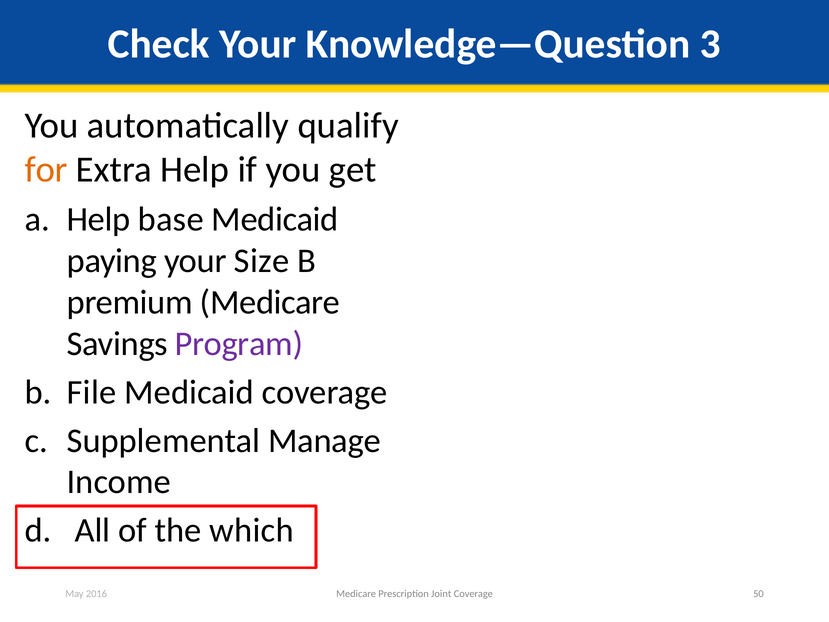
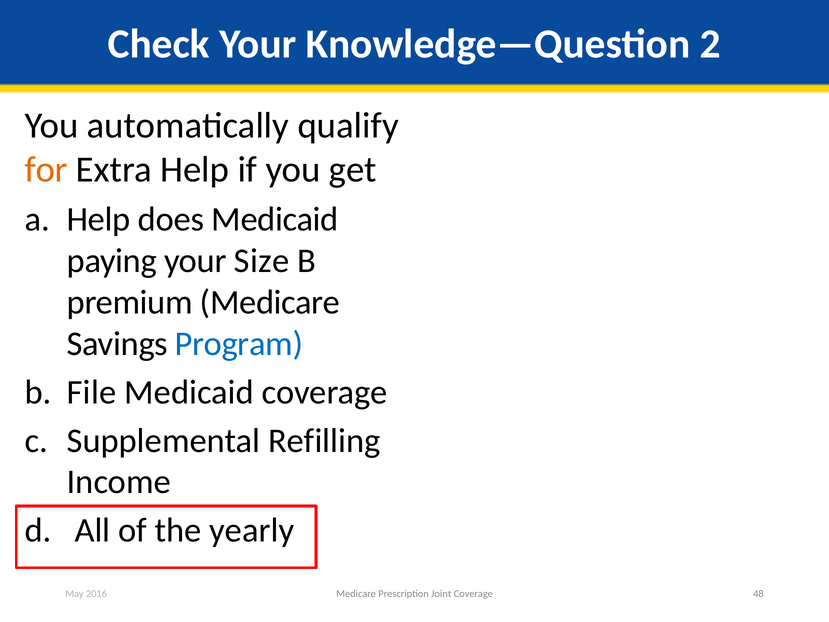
3: 3 -> 2 (710, 44)
base: base -> does (171, 219)
Program colour: purple -> blue (239, 344)
Manage: Manage -> Refilling (324, 440)
which: which -> yearly (252, 530)
50: 50 -> 48 (758, 593)
